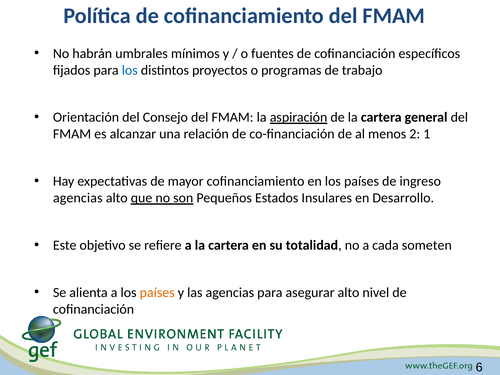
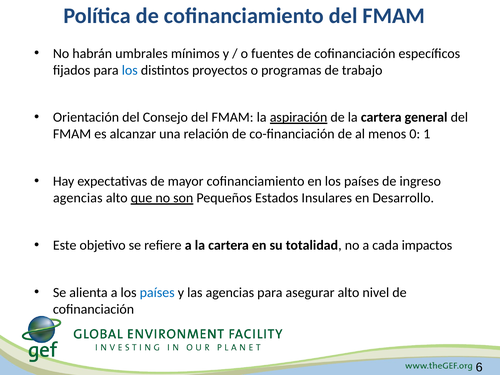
2: 2 -> 0 (415, 134)
someten: someten -> impactos (427, 245)
países colour: orange -> blue (157, 292)
